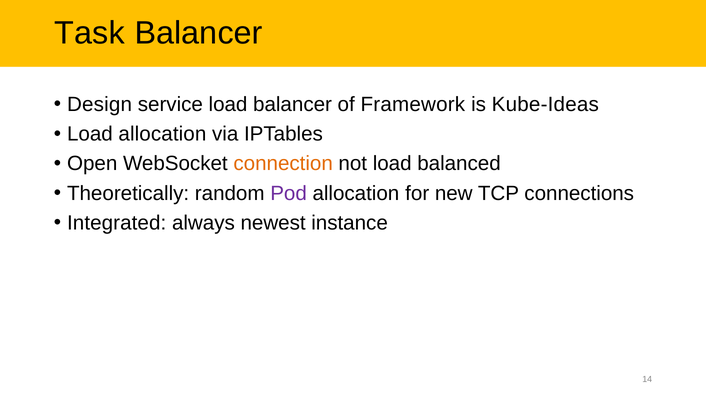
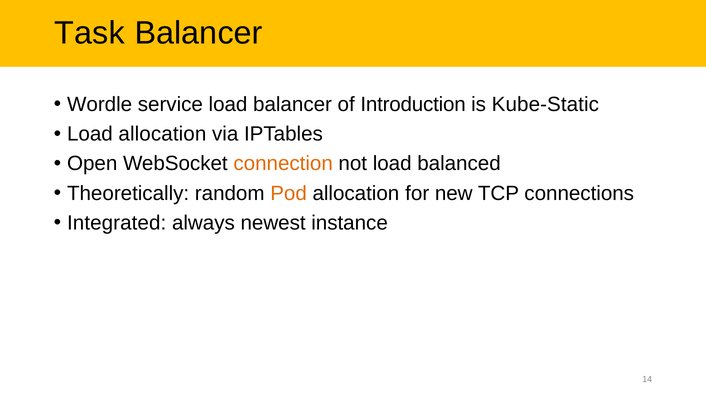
Design: Design -> Wordle (100, 105)
Framework: Framework -> Introduction (413, 105)
Kube-Ideas: Kube-Ideas -> Kube-Static (545, 105)
Pod colour: purple -> orange (289, 193)
